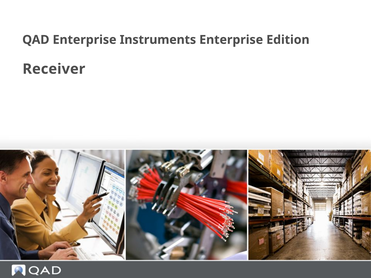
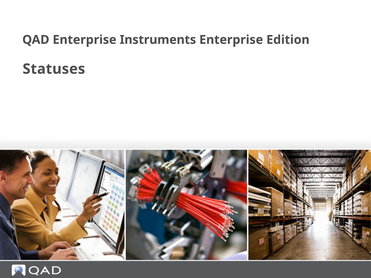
Receiver: Receiver -> Statuses (54, 69)
